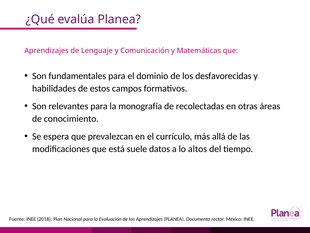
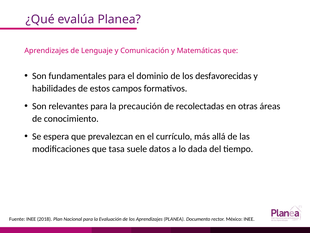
monografía: monografía -> precaución (140, 106)
está: está -> tasa (117, 149)
altos: altos -> dada (198, 149)
